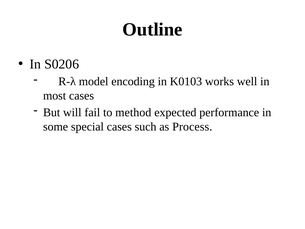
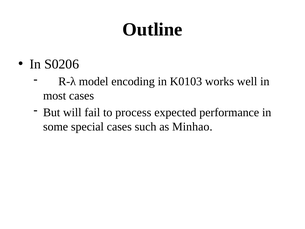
method: method -> process (133, 112)
Process: Process -> Minhao (192, 126)
